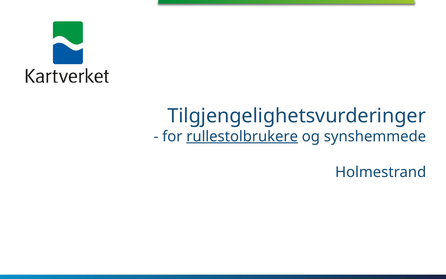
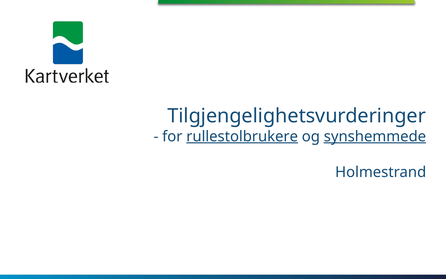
synshemmede underline: none -> present (375, 136)
